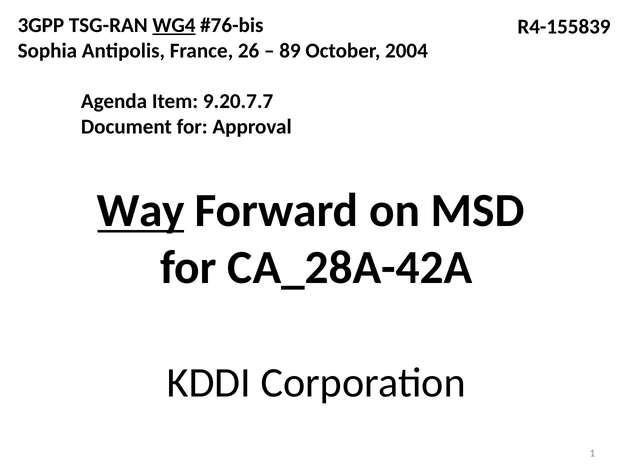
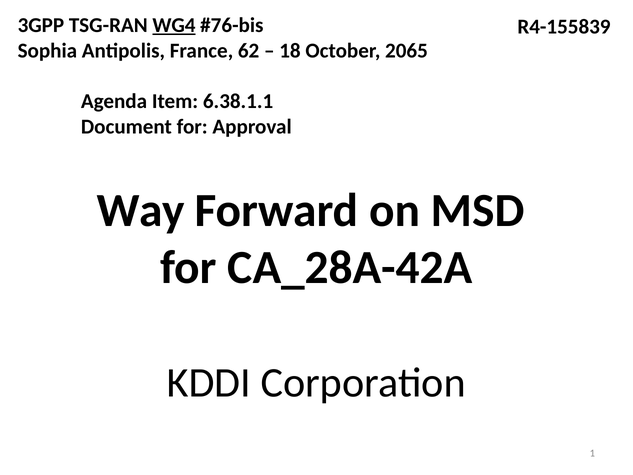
26: 26 -> 62 (249, 51)
89: 89 -> 18 (290, 51)
2004: 2004 -> 2065 (406, 51)
9.20.7.7: 9.20.7.7 -> 6.38.1.1 (238, 101)
Way underline: present -> none (141, 211)
